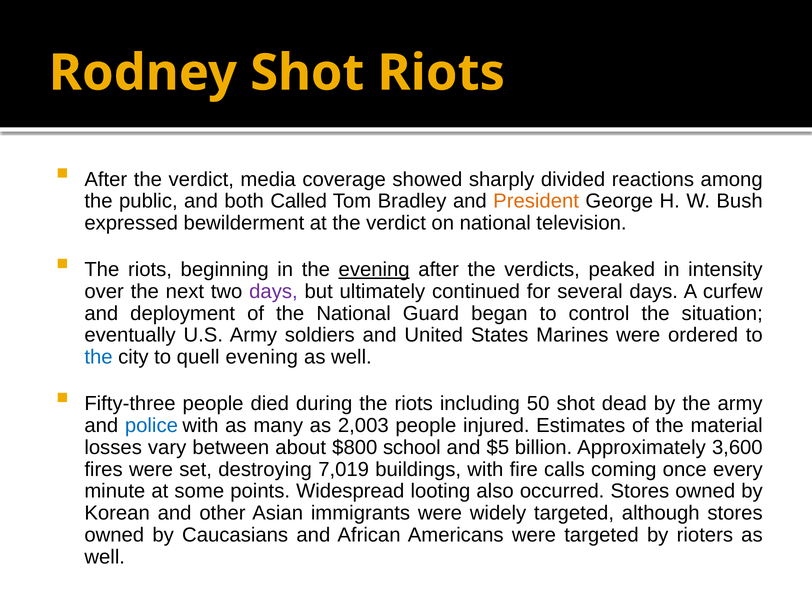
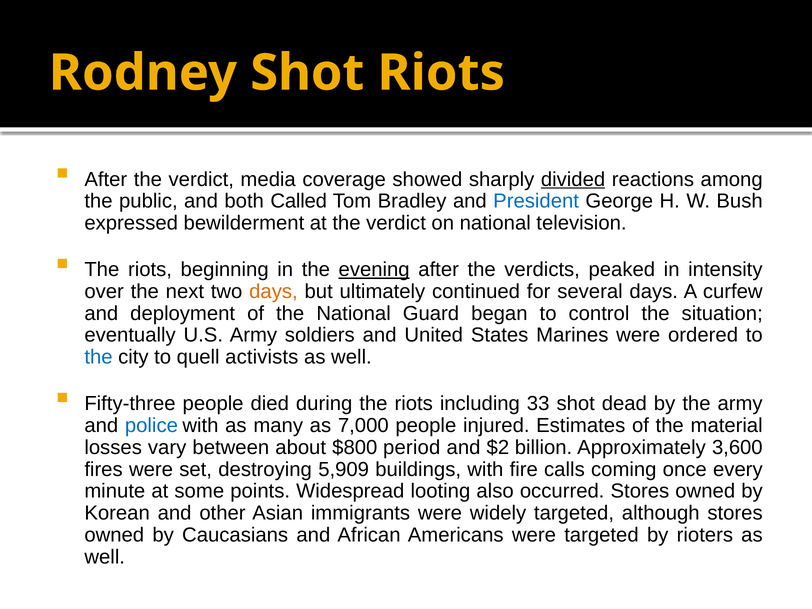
divided underline: none -> present (573, 179)
President colour: orange -> blue (536, 201)
days colour: purple -> orange (273, 291)
quell evening: evening -> activists (262, 357)
50: 50 -> 33 (538, 404)
2,003: 2,003 -> 7,000 (363, 425)
school: school -> period (412, 447)
$5: $5 -> $2 (498, 447)
7,019: 7,019 -> 5,909 (344, 469)
